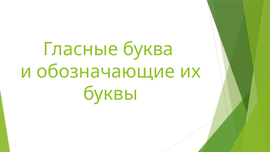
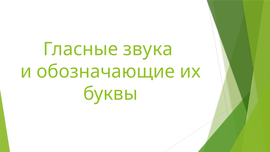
буква: буква -> звука (148, 49)
